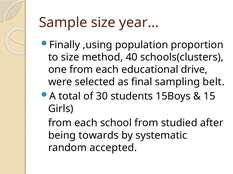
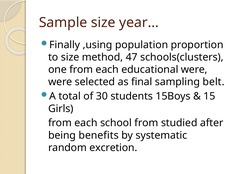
40: 40 -> 47 (132, 57)
educational drive: drive -> were (194, 70)
towards: towards -> benefits (99, 136)
accepted: accepted -> excretion (113, 148)
